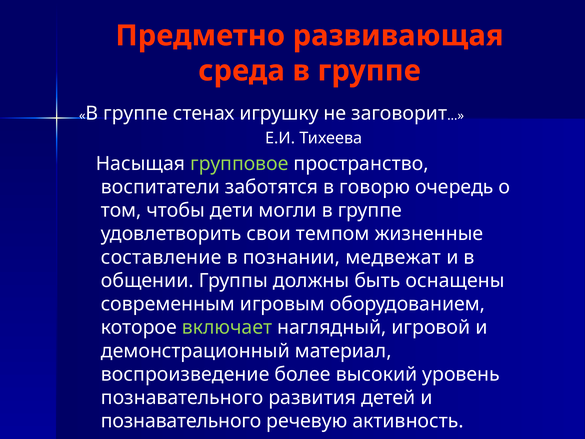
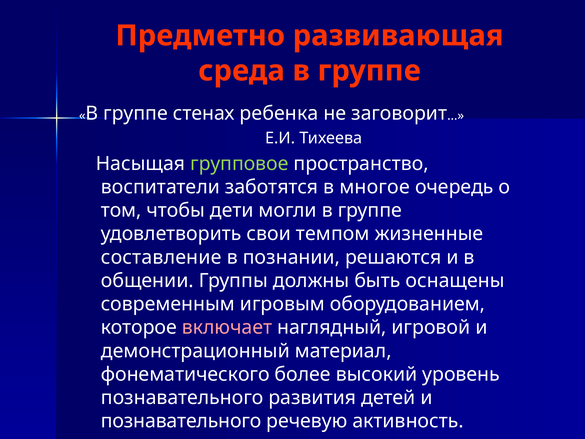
игрушку: игрушку -> ребенка (279, 113)
говорю: говорю -> многое (375, 187)
медвежат: медвежат -> решаются (393, 257)
включает colour: light green -> pink (227, 327)
воспроизведение: воспроизведение -> фонематического (185, 374)
